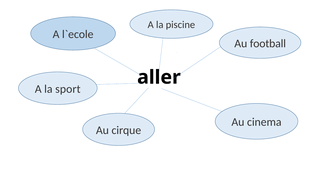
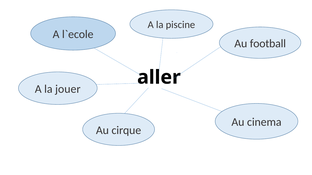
sport: sport -> jouer (68, 89)
